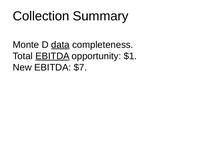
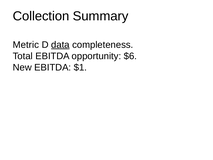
Monte: Monte -> Metric (26, 45)
EBITDA underline: present -> none (52, 56)
$1: $1 -> $6 (130, 56)
$7: $7 -> $1 (80, 67)
